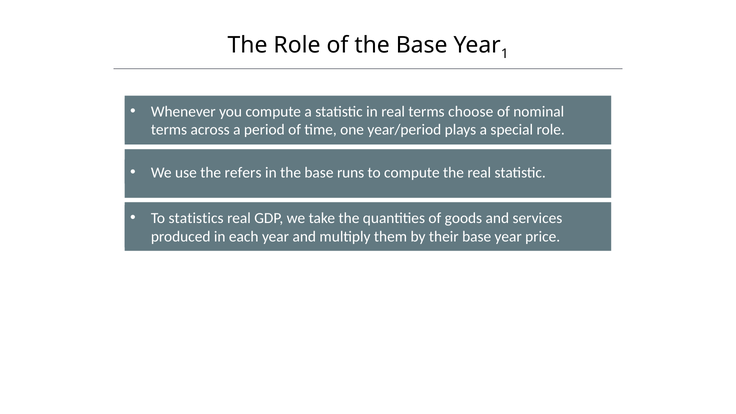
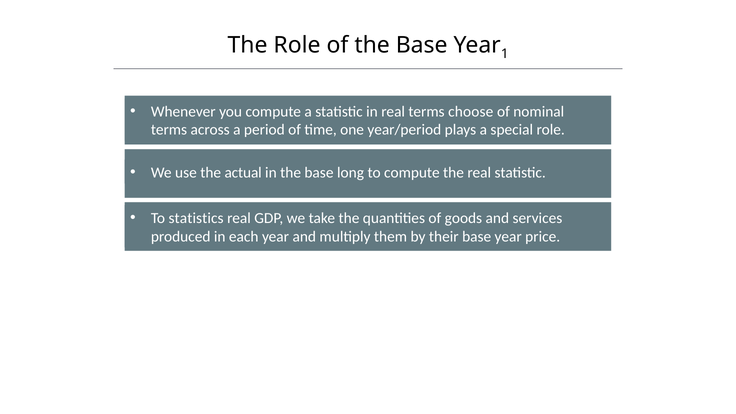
refers: refers -> actual (243, 173)
runs: runs -> long (351, 173)
